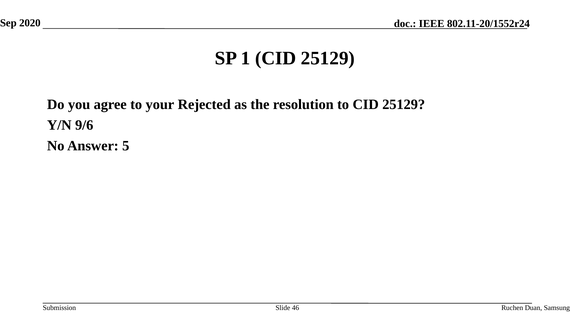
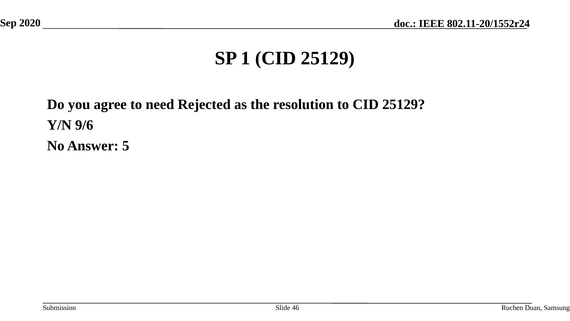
your: your -> need (160, 104)
